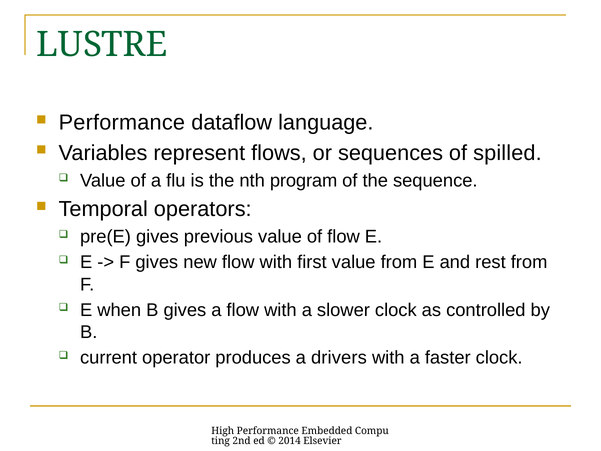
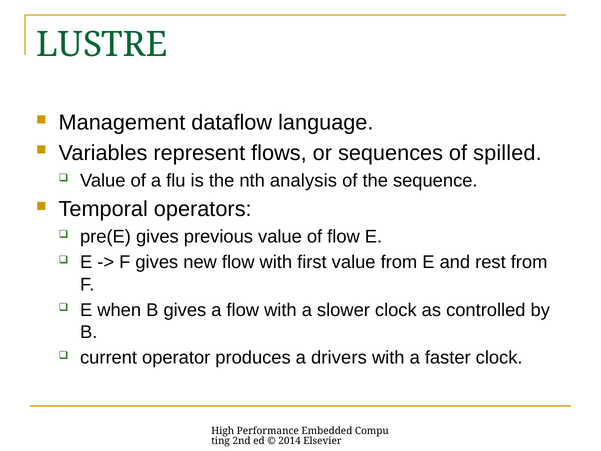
Performance: Performance -> Management (122, 123)
program: program -> analysis (303, 181)
